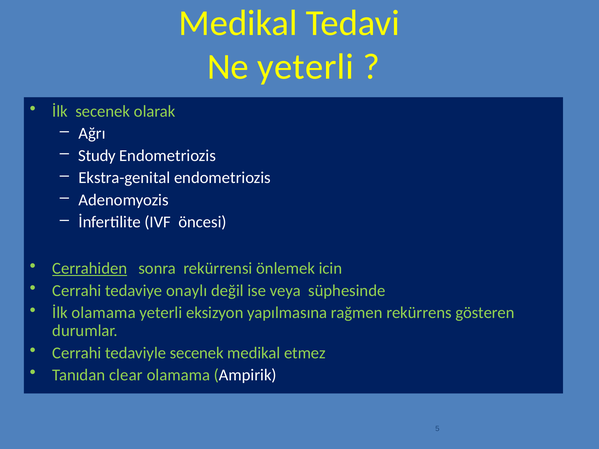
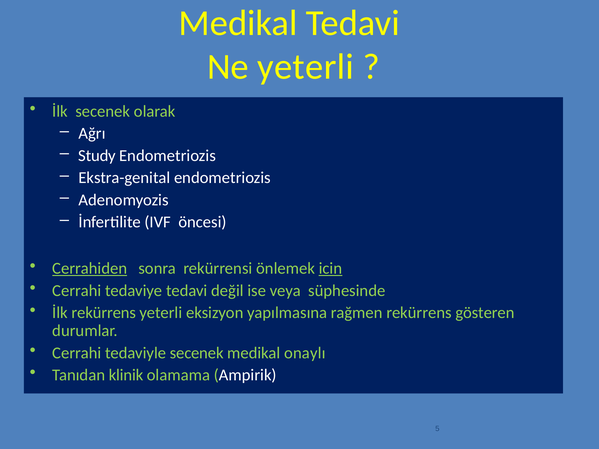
icin underline: none -> present (330, 269)
tedaviye onaylı: onaylı -> tedavi (187, 291)
İlk olamama: olamama -> rekürrens (104, 313)
etmez: etmez -> onaylı (305, 353)
clear: clear -> klinik (126, 375)
